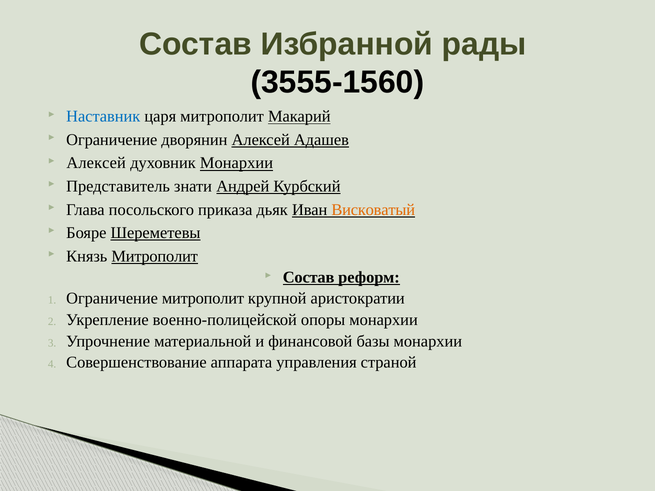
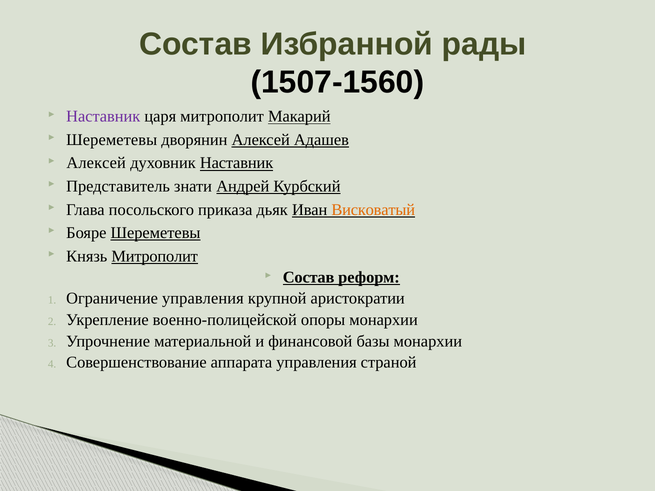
3555-1560: 3555-1560 -> 1507-1560 (337, 82)
Наставник colour: blue -> purple (103, 117)
Ограничение: Ограничение -> Шереметевы (112, 140)
духовник Монархии: Монархии -> Наставник (237, 163)
Ограничение митрополит: митрополит -> управления (203, 299)
